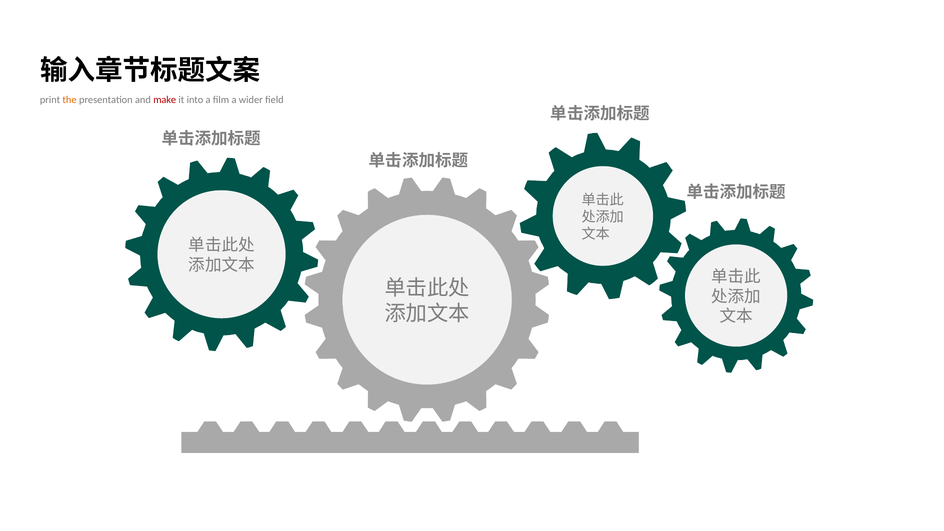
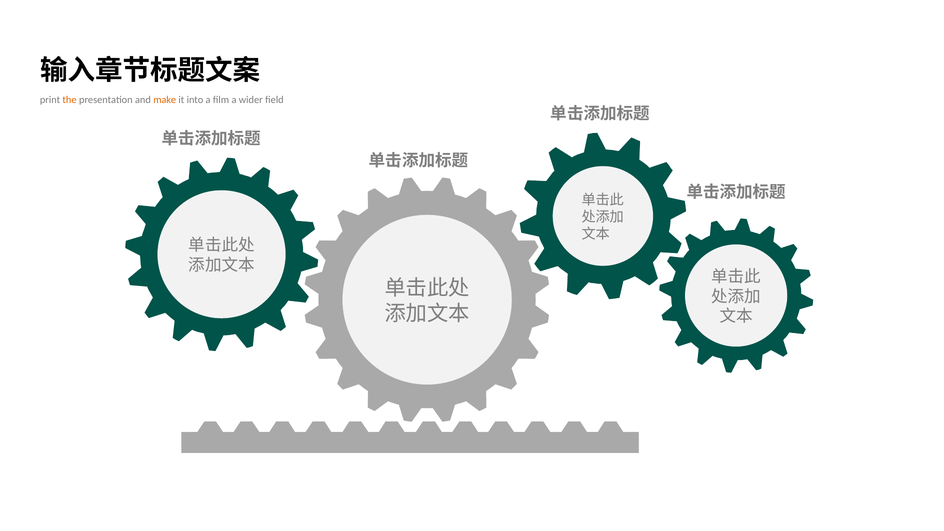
make colour: red -> orange (165, 100)
